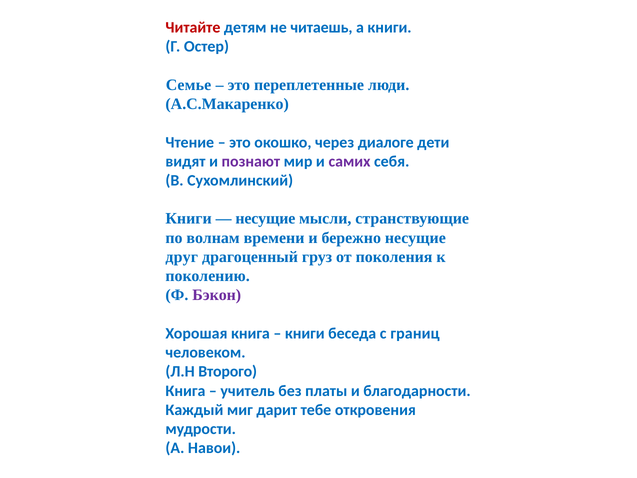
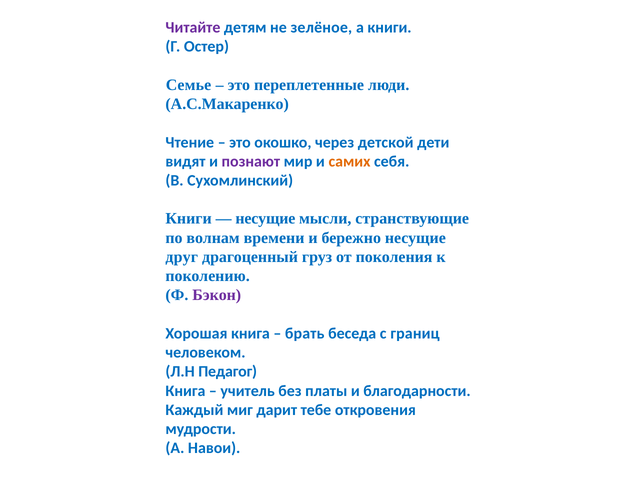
Читайте colour: red -> purple (193, 28)
читаешь: читаешь -> зелёное (321, 28)
диалоге: диалоге -> детской (386, 142)
самих colour: purple -> orange (350, 161)
книги: книги -> брать (305, 333)
Второго: Второго -> Педагог (228, 372)
